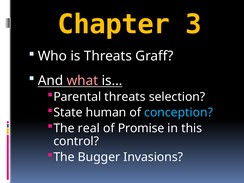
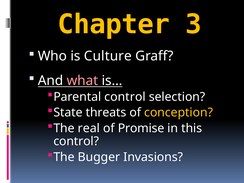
is Threats: Threats -> Culture (108, 56)
Parental threats: threats -> control (125, 97)
human: human -> threats (106, 113)
conception colour: light blue -> yellow (179, 113)
